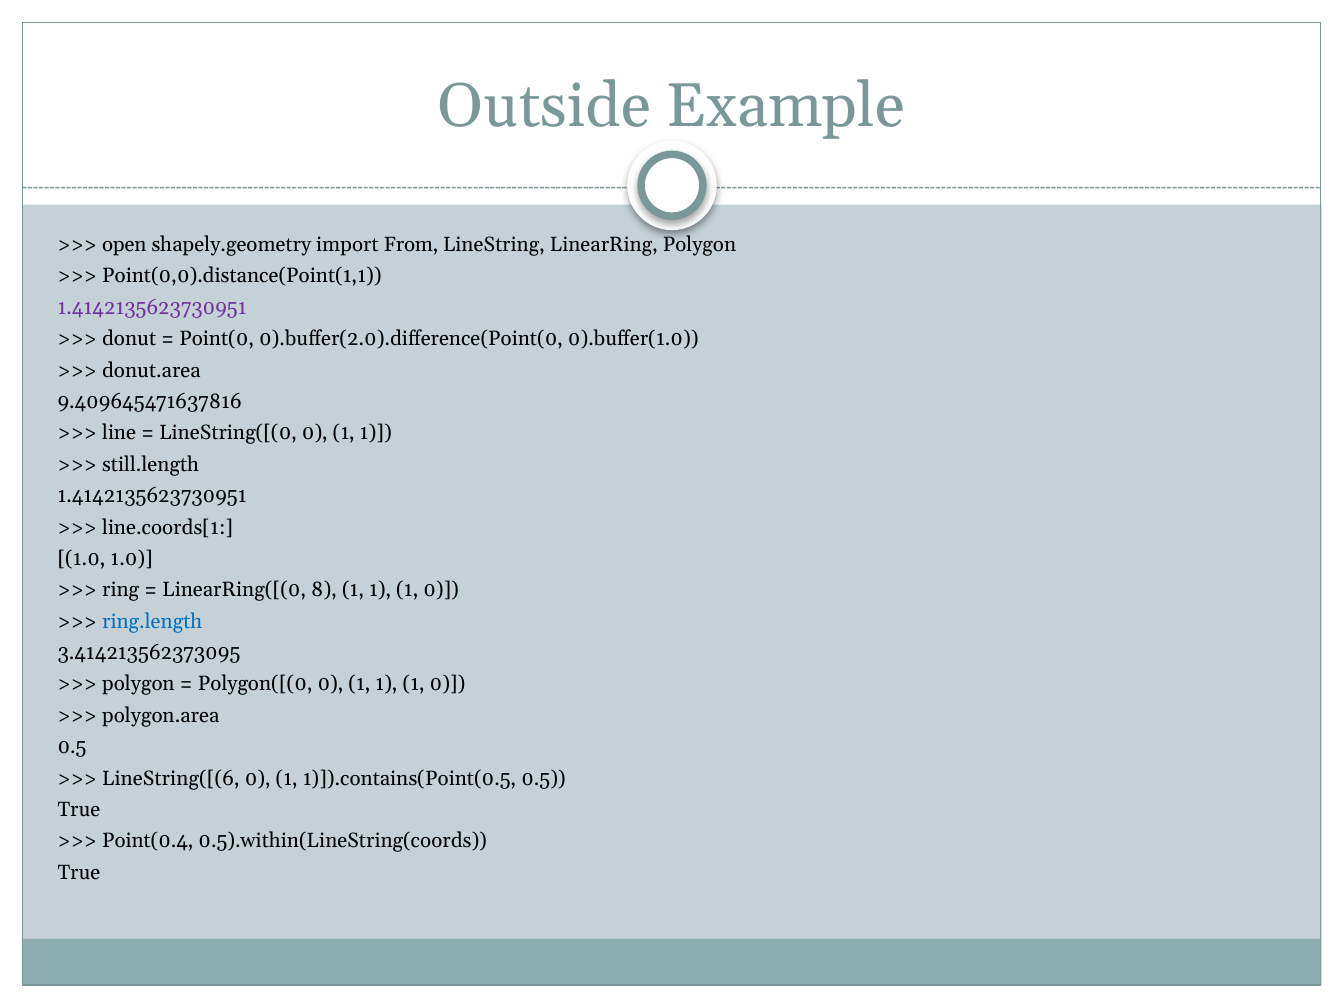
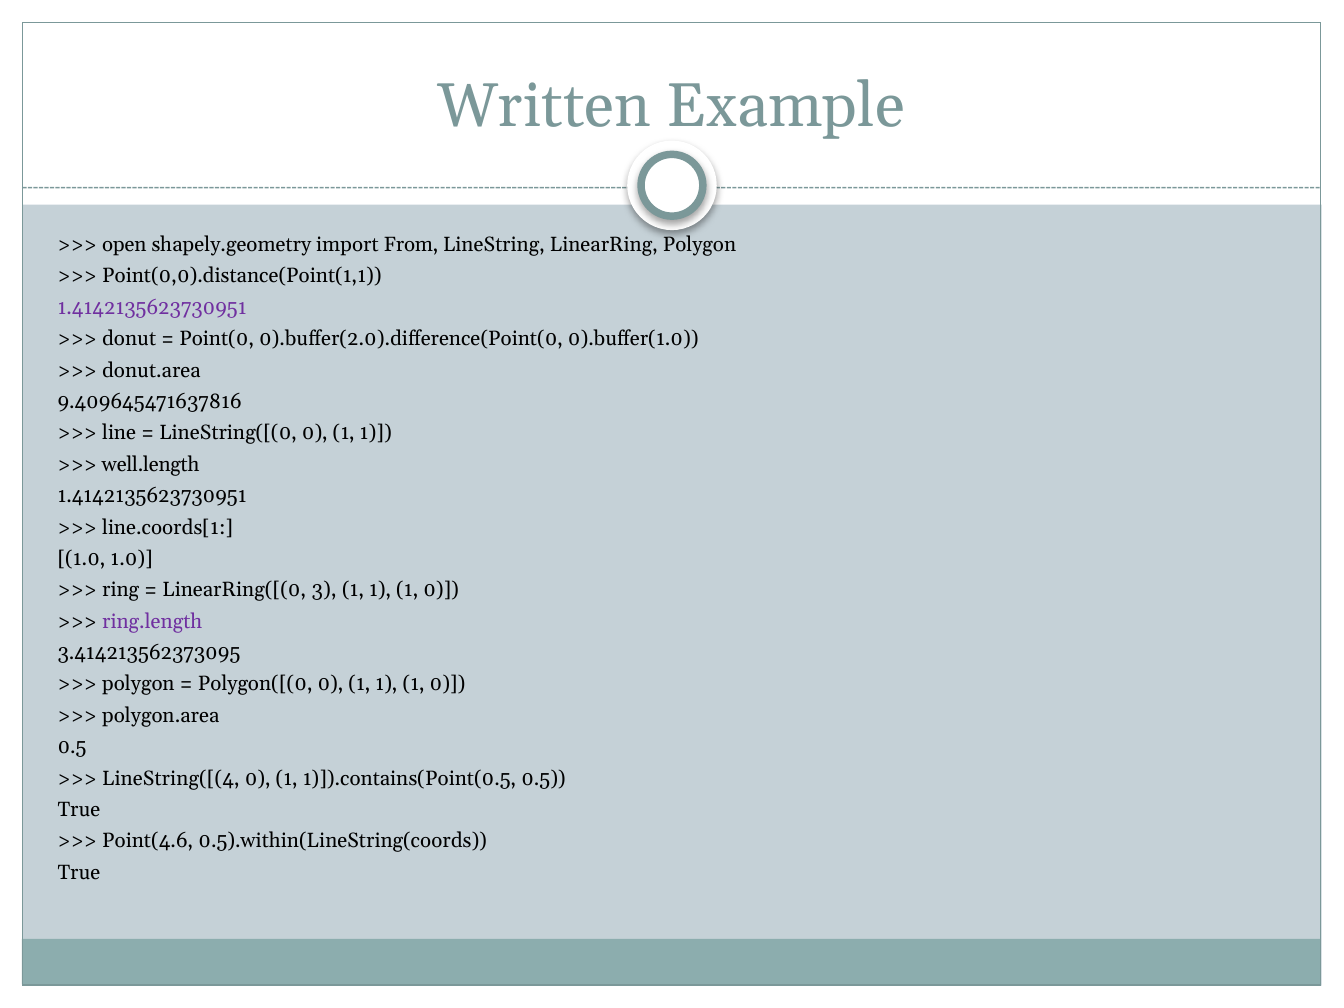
Outside: Outside -> Written (544, 106)
still.length: still.length -> well.length (151, 464)
8: 8 -> 3 (324, 590)
ring.length colour: blue -> purple (152, 621)
LineString([(6: LineString([(6 -> LineString([(4 (171, 778)
Point(0.4: Point(0.4 -> Point(4.6 (148, 841)
